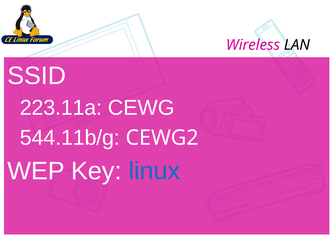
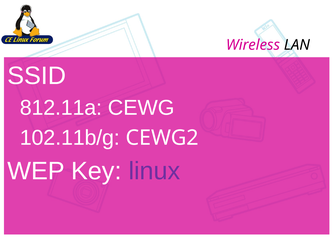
223.11a: 223.11a -> 812.11a (61, 108)
544.11b/g: 544.11b/g -> 102.11b/g (70, 138)
linux colour: blue -> purple (154, 171)
